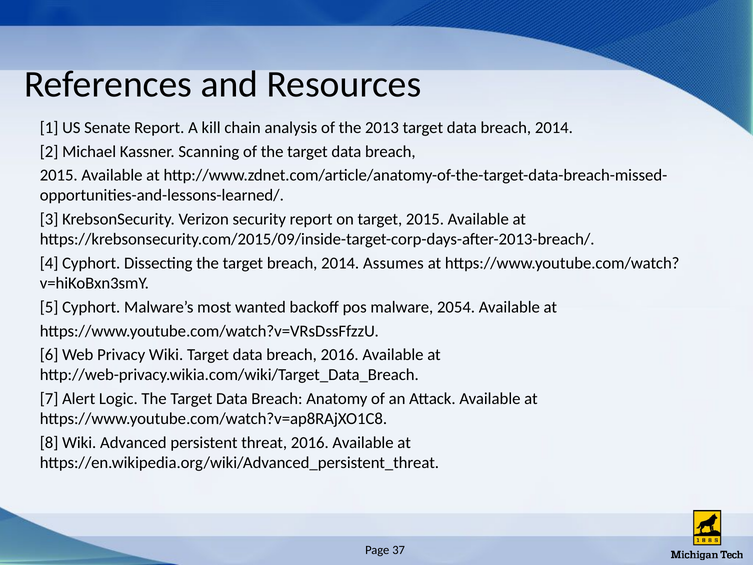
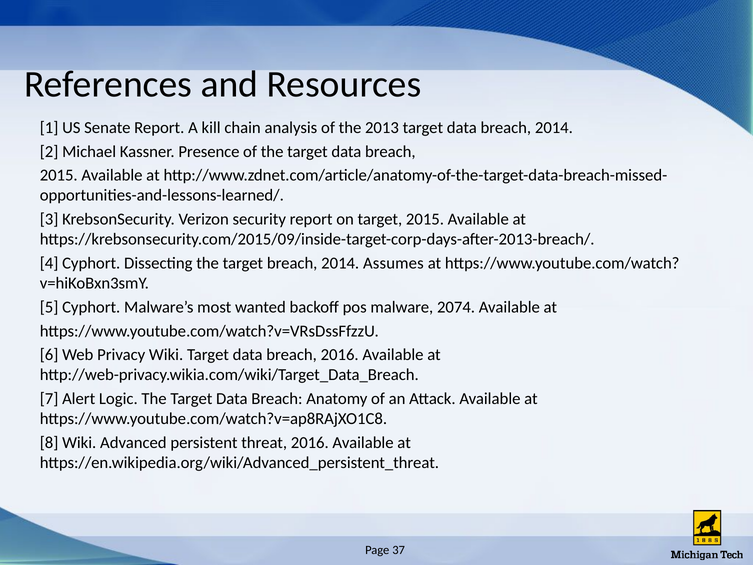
Scanning: Scanning -> Presence (209, 151)
2054: 2054 -> 2074 (456, 307)
